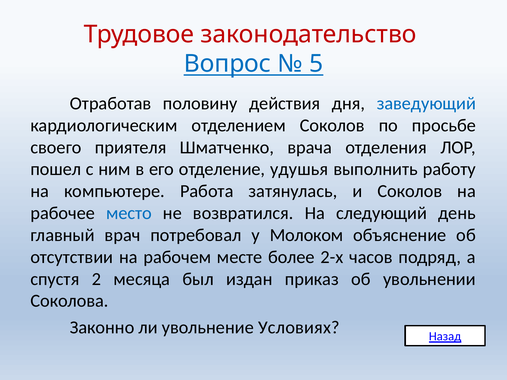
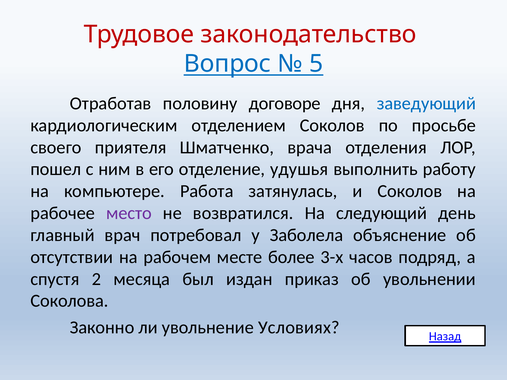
действия: действия -> договоре (285, 104)
место colour: blue -> purple (129, 213)
Молоком: Молоком -> Заболела (306, 235)
2-х: 2-х -> 3-х (332, 257)
